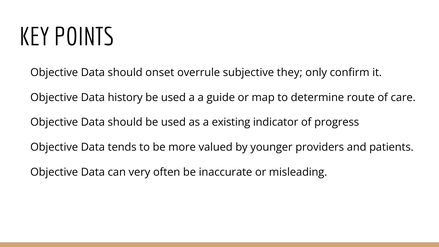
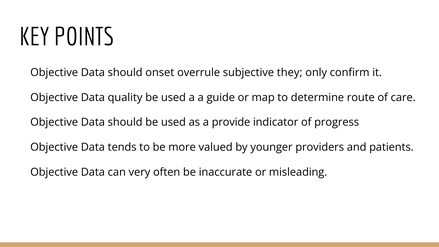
history: history -> quality (125, 97)
existing: existing -> provide (231, 122)
